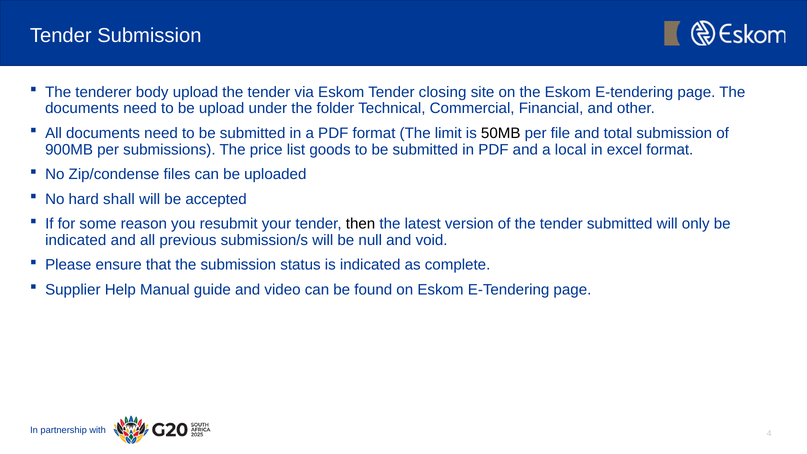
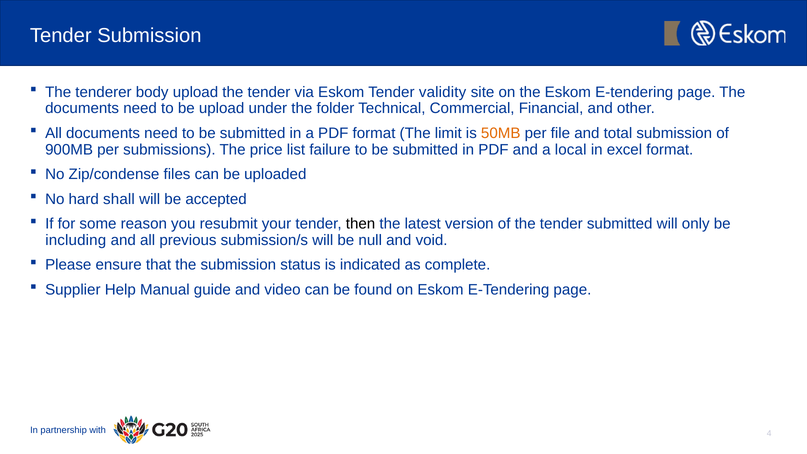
closing: closing -> validity (443, 92)
50MB colour: black -> orange (501, 133)
goods: goods -> failure (330, 150)
indicated: indicated -> including (76, 240)
